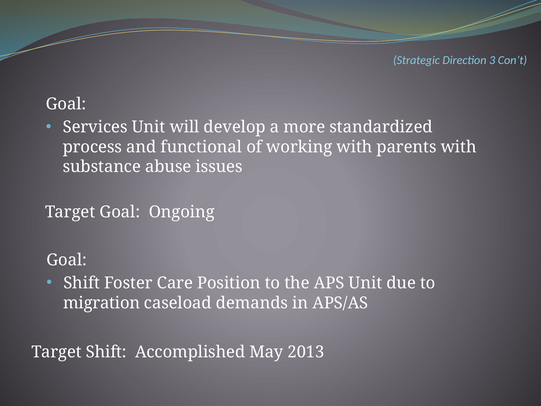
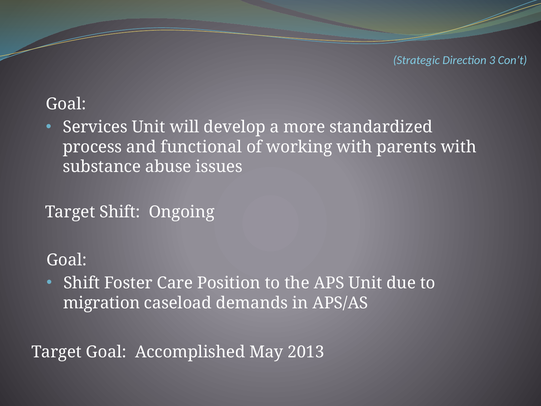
Target Goal: Goal -> Shift (120, 212)
Target Shift: Shift -> Goal (106, 352)
